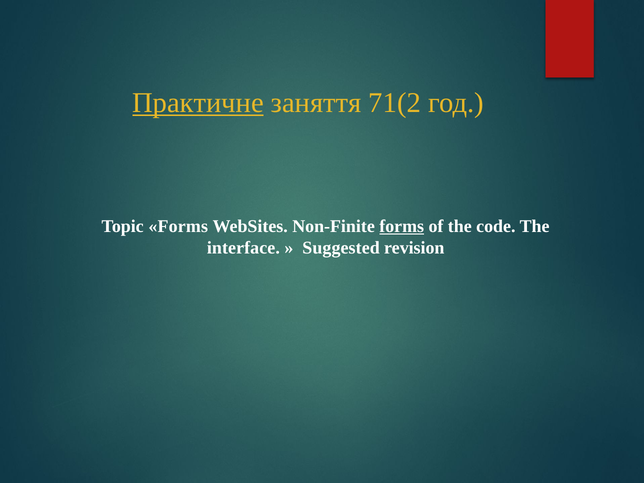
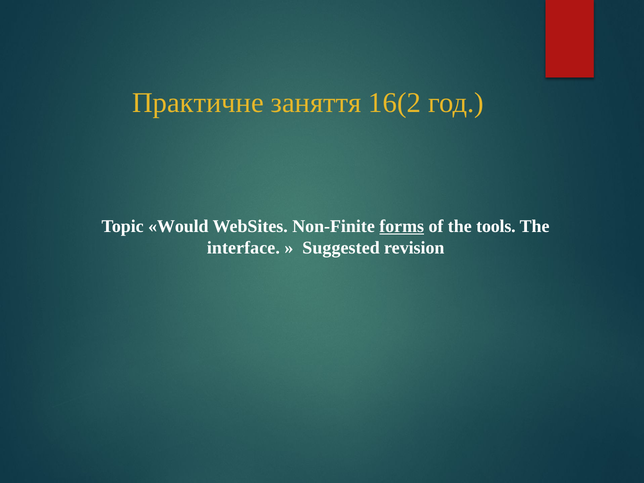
Практичне underline: present -> none (198, 103)
71(2: 71(2 -> 16(2 (395, 103)
Topic Forms: Forms -> Would (178, 226)
code: code -> tools (496, 226)
